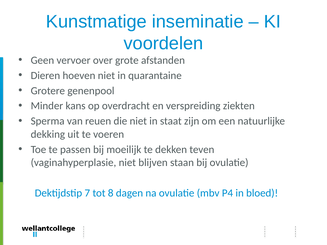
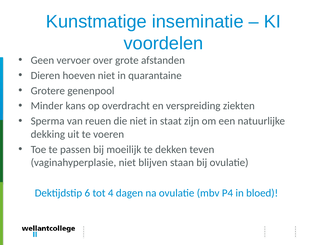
7: 7 -> 6 (87, 193)
8: 8 -> 4 (111, 193)
